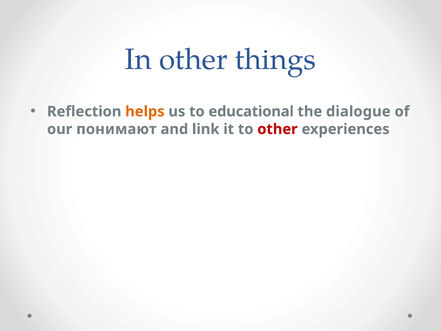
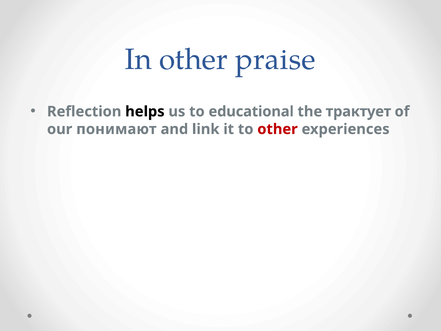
things: things -> praise (275, 59)
helps colour: orange -> black (145, 111)
dialogue: dialogue -> трактует (358, 111)
